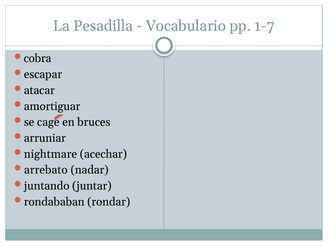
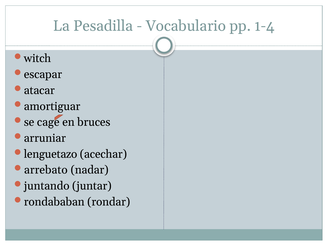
1-7: 1-7 -> 1-4 (264, 26)
cobra: cobra -> witch (37, 58)
nightmare: nightmare -> lenguetazo (51, 154)
